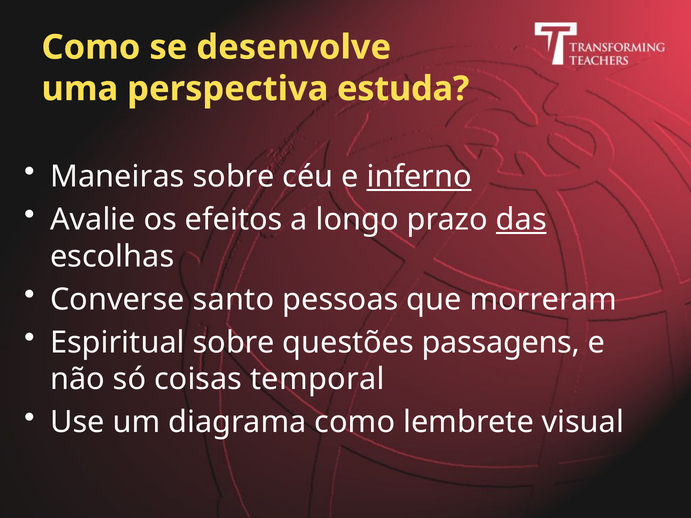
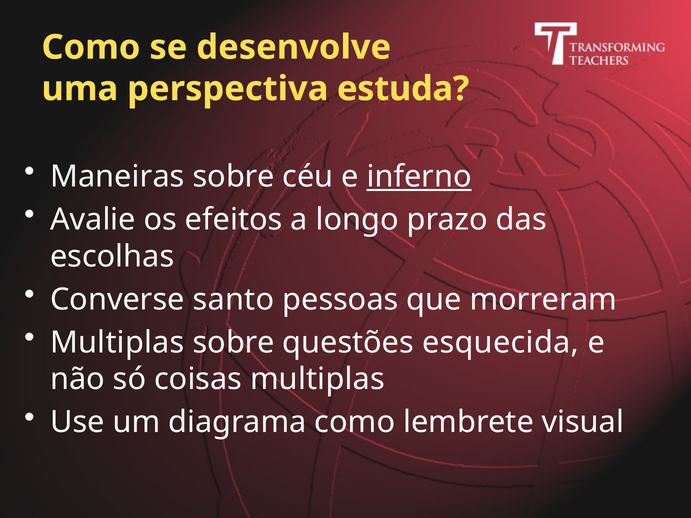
das underline: present -> none (521, 220)
Espiritual: Espiritual -> Multiplas (117, 343)
passagens: passagens -> esquecida (501, 343)
coisas temporal: temporal -> multiplas (317, 380)
